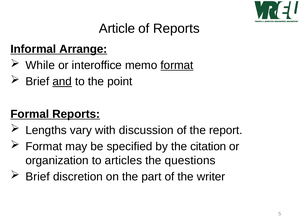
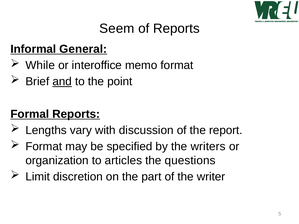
Article: Article -> Seem (117, 29)
Arrange: Arrange -> General (83, 49)
format underline: present -> none (177, 65)
citation: citation -> writers (208, 147)
Brief: Brief -> Limit (38, 177)
